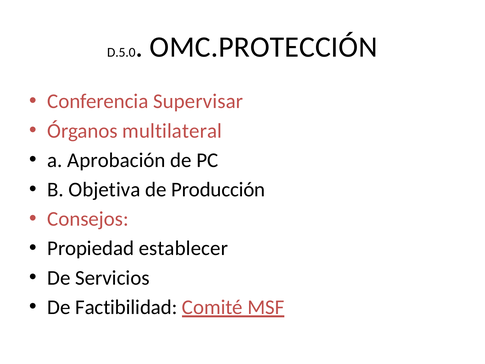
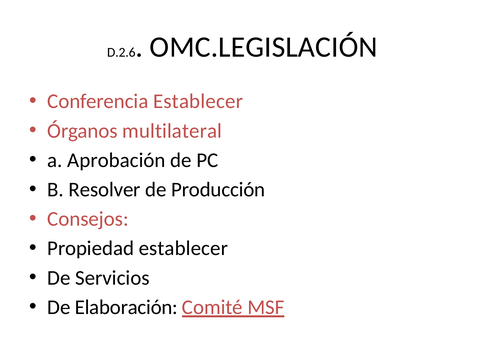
D.5.0: D.5.0 -> D.2.6 (121, 52)
OMC.PROTECCIÓN: OMC.PROTECCIÓN -> OMC.LEGISLACIÓN (264, 47)
Conferencia Supervisar: Supervisar -> Establecer (198, 101)
Objetiva: Objetiva -> Resolver (105, 189)
Factibilidad: Factibilidad -> Elaboración (126, 307)
